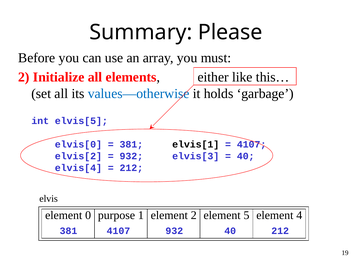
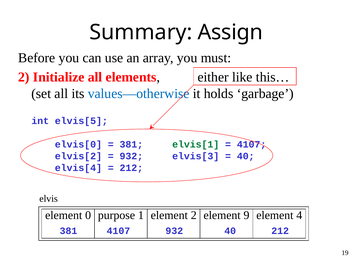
Please: Please -> Assign (230, 32)
elvis[1 colour: black -> green (196, 144)
5: 5 -> 9 (246, 215)
